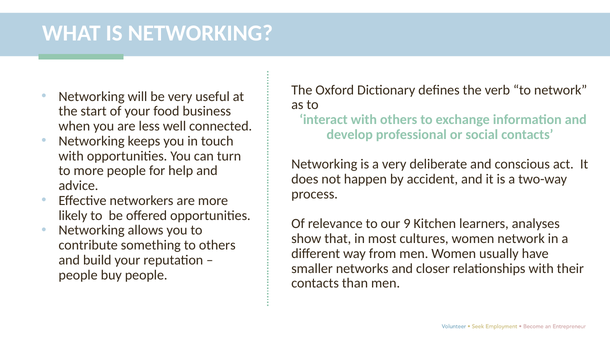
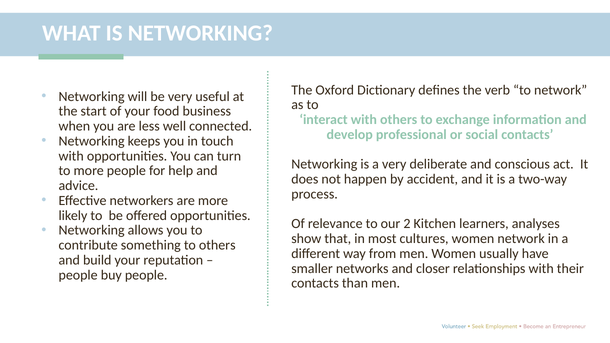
9: 9 -> 2 (407, 224)
